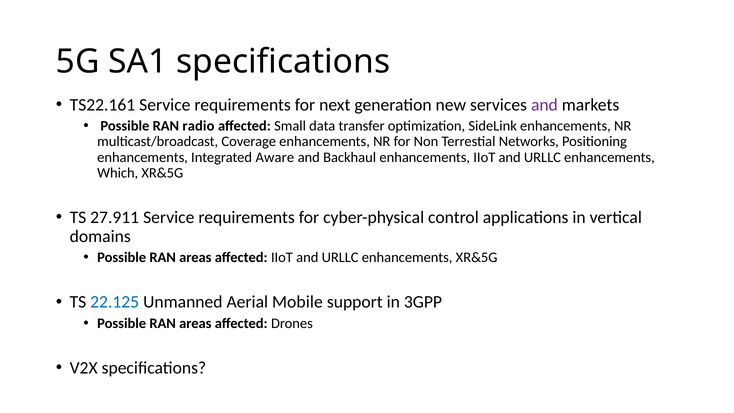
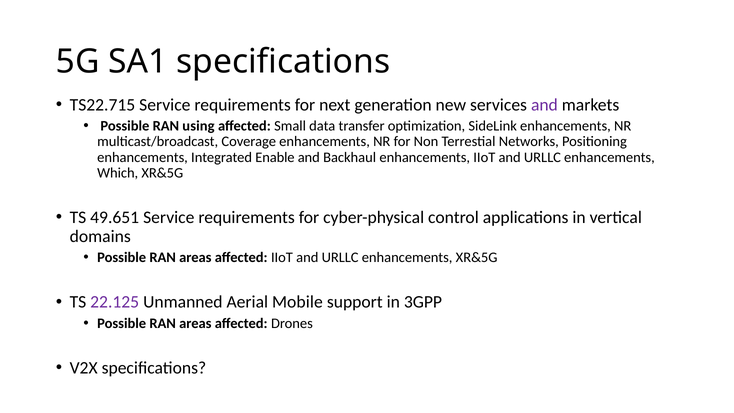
TS22.161: TS22.161 -> TS22.715 (102, 105)
radio: radio -> using (198, 126)
Aware: Aware -> Enable (275, 157)
27.911: 27.911 -> 49.651 (115, 217)
22.125 colour: blue -> purple (115, 302)
